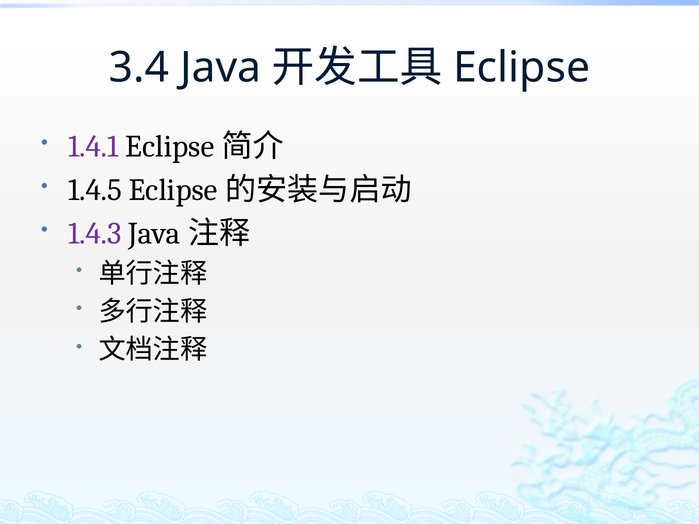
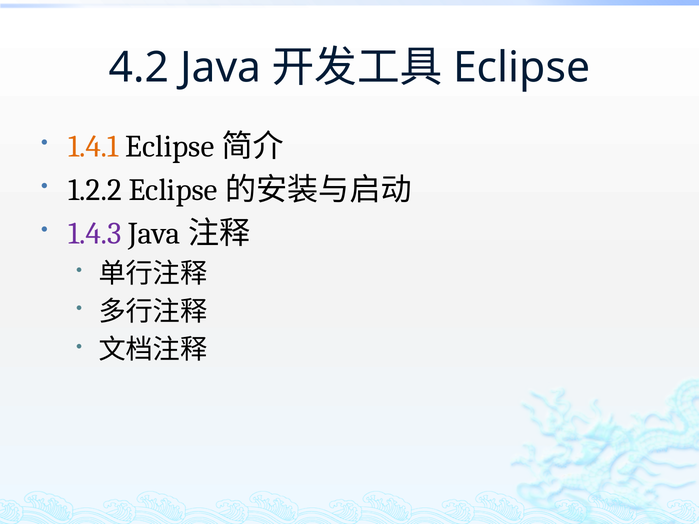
3.4: 3.4 -> 4.2 (139, 68)
1.4.1 colour: purple -> orange (93, 147)
1.4.5: 1.4.5 -> 1.2.2 (95, 190)
